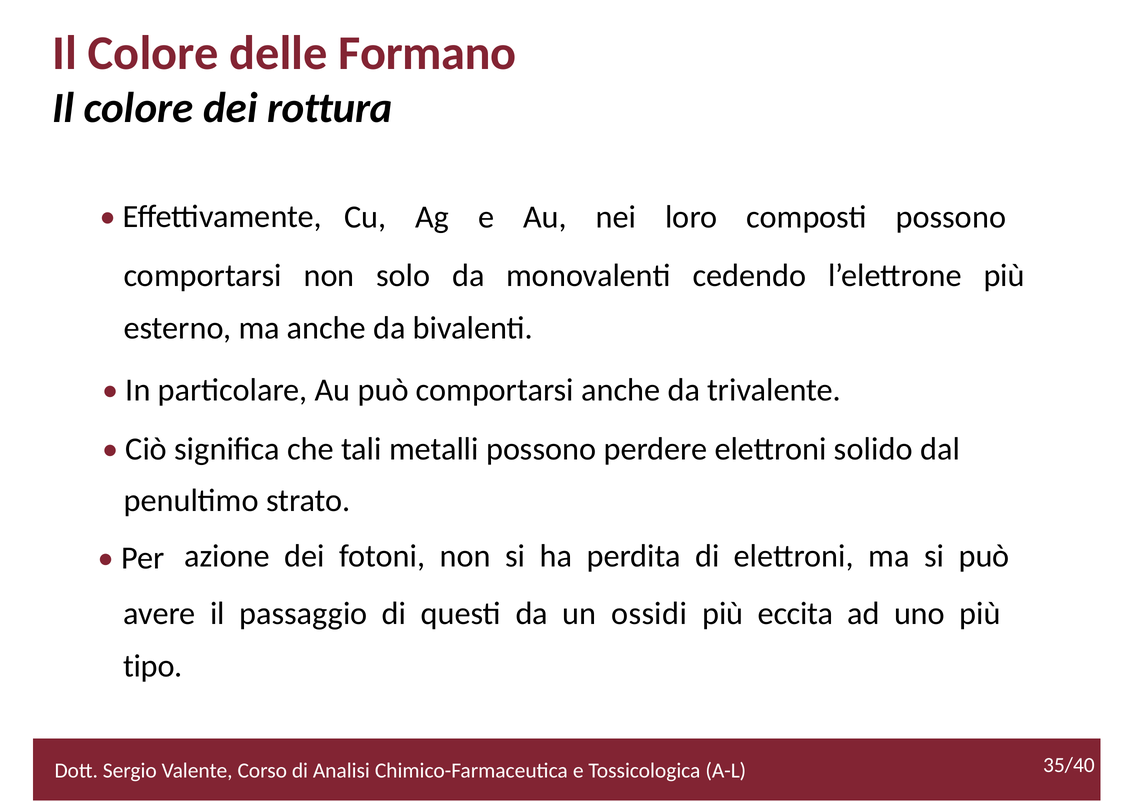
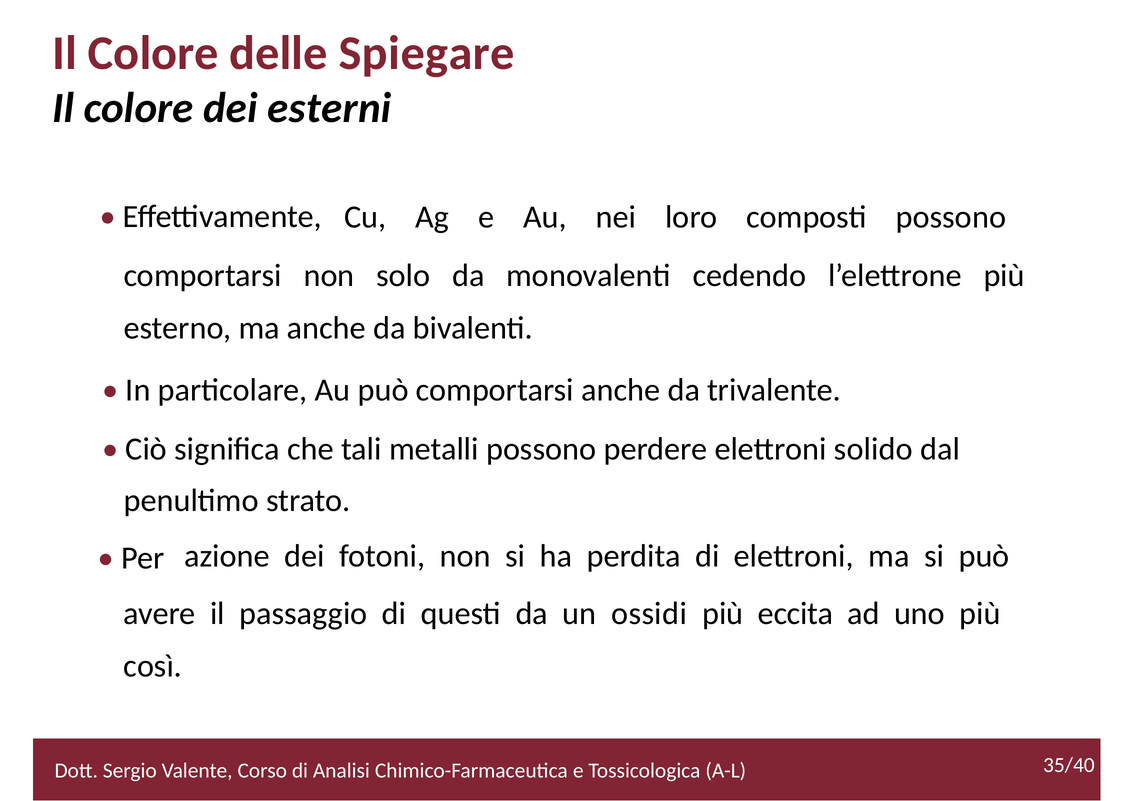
Formano: Formano -> Spiegare (427, 53)
rottura: rottura -> esterni (329, 108)
tipo: tipo -> così (153, 666)
